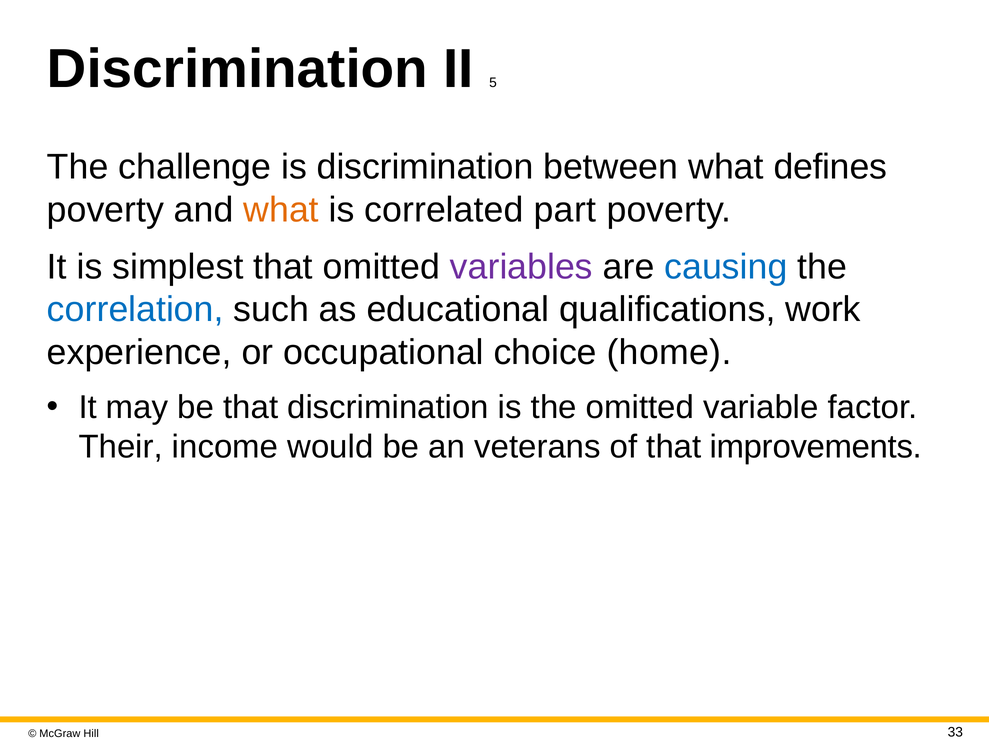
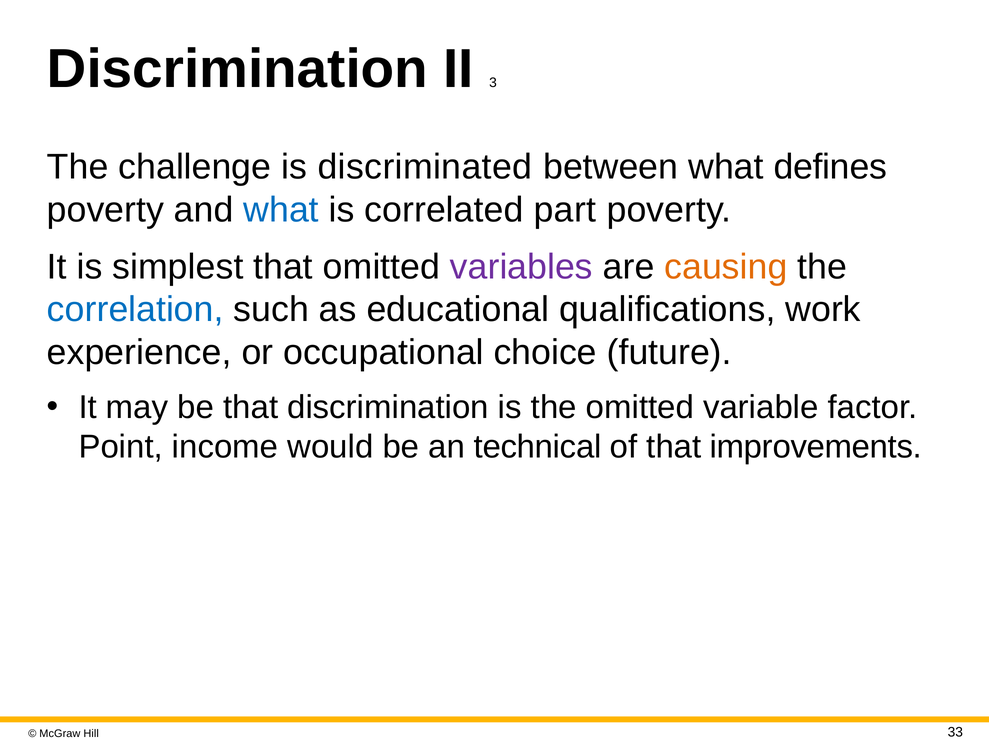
5: 5 -> 3 (493, 83)
is discrimination: discrimination -> discriminated (425, 167)
what colour: orange -> blue (281, 210)
causing colour: blue -> orange (726, 267)
home: home -> future (669, 353)
Their: Their -> Point (121, 447)
veterans: veterans -> technical (538, 447)
